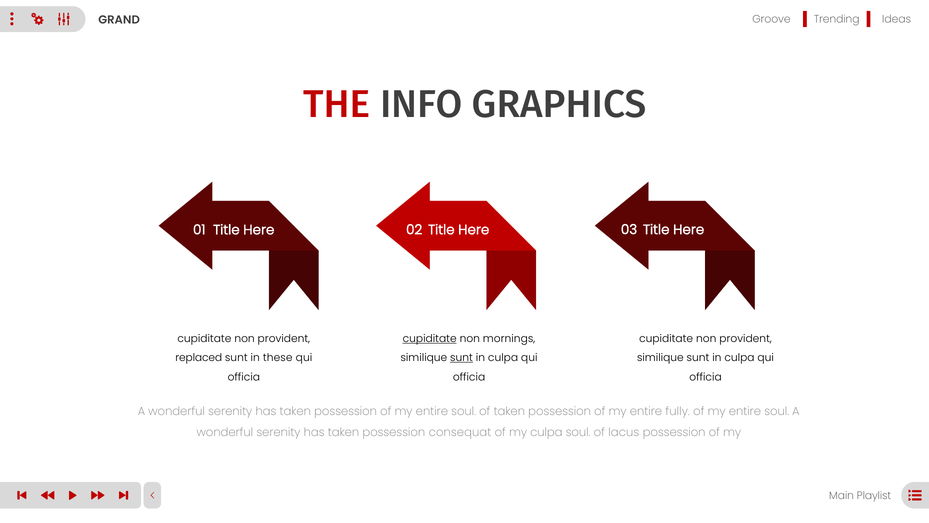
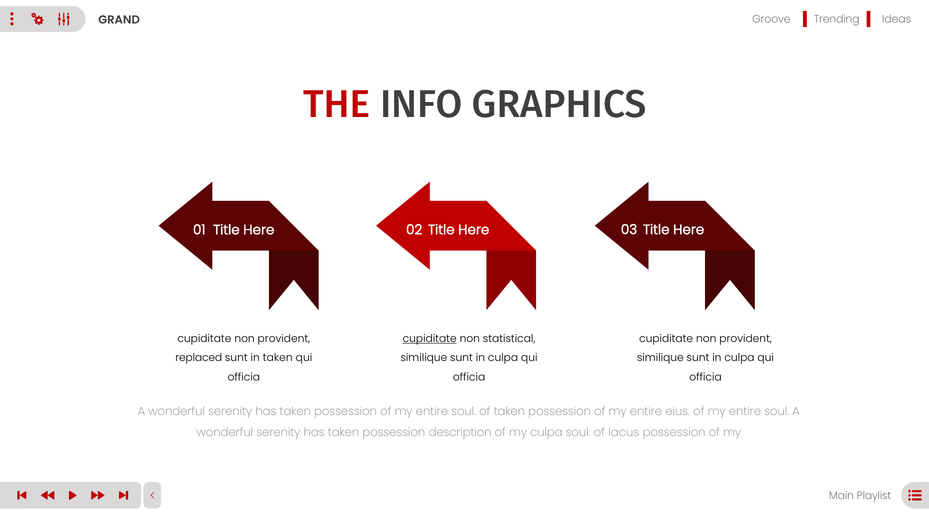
mornings: mornings -> statistical (509, 338)
in these: these -> taken (278, 358)
sunt underline: present -> none (462, 358)
fully: fully -> eius (678, 411)
consequat: consequat -> description (460, 432)
